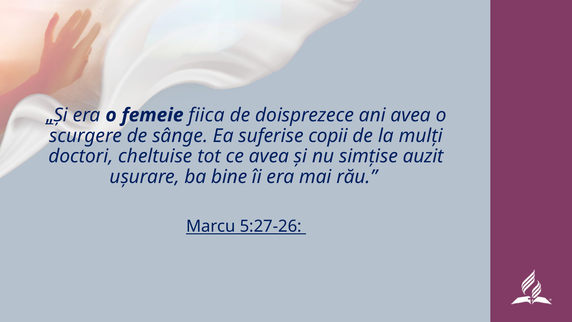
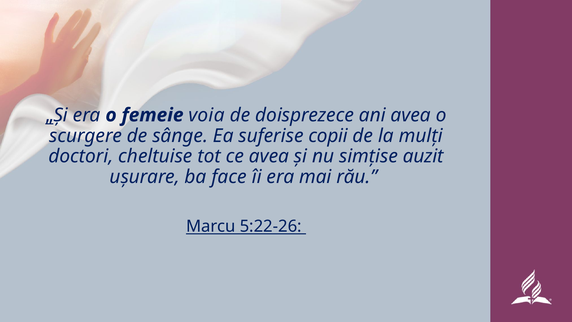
fiica: fiica -> voia (207, 115)
bine: bine -> face (229, 177)
5:27-26: 5:27-26 -> 5:22-26 (271, 226)
